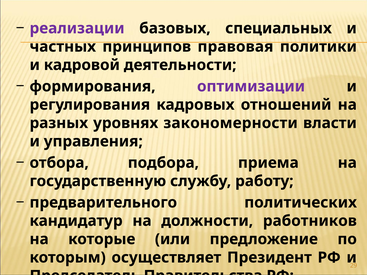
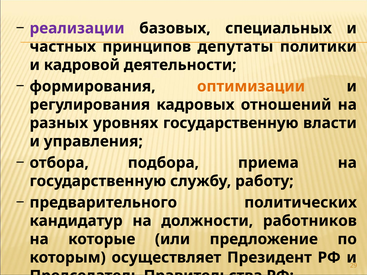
правовая: правовая -> депутаты (235, 47)
оптимизации colour: purple -> orange (251, 86)
уровнях закономерности: закономерности -> государственную (231, 123)
